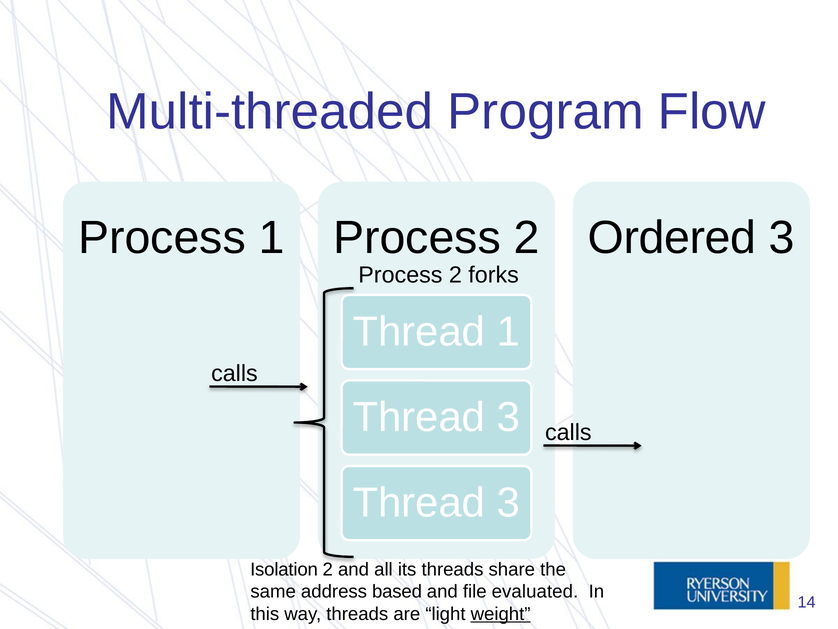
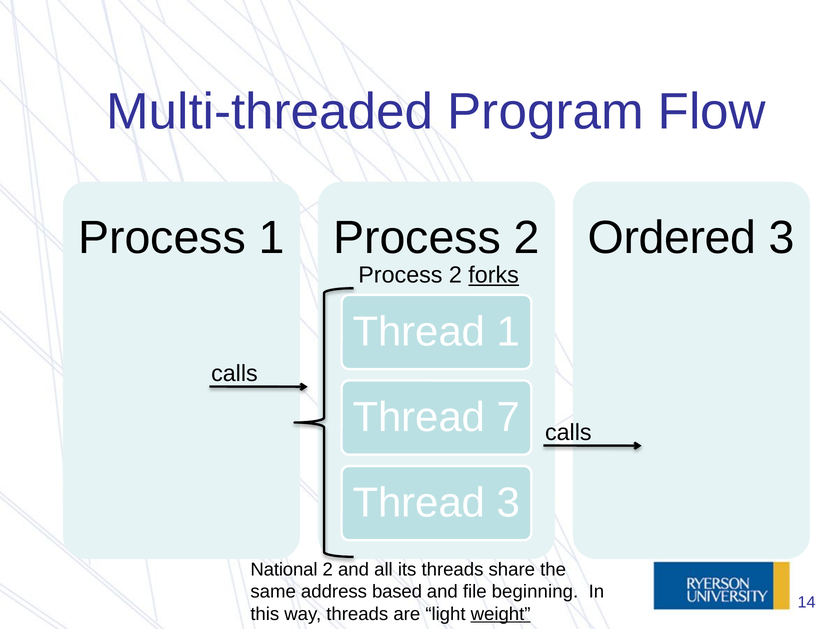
forks underline: none -> present (494, 275)
3: 3 -> 7 (508, 417)
Isolation: Isolation -> National (284, 569)
evaluated: evaluated -> beginning (535, 591)
